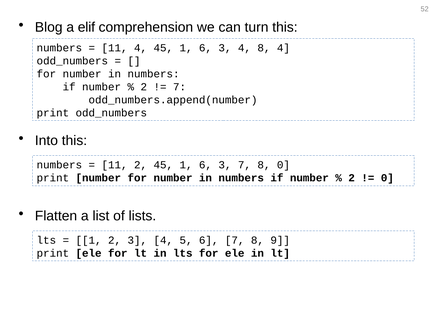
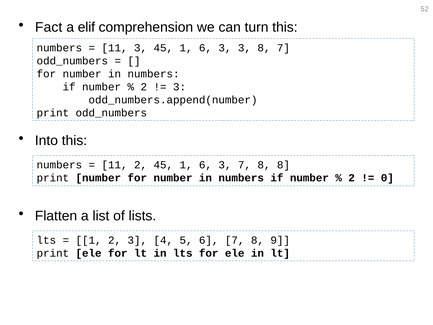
Blog: Blog -> Fact (49, 27)
11 4: 4 -> 3 (141, 48)
6 3 4: 4 -> 3 (244, 48)
8 4: 4 -> 7 (283, 48)
7: 7 -> 3 (180, 87)
8 0: 0 -> 8 (283, 165)
